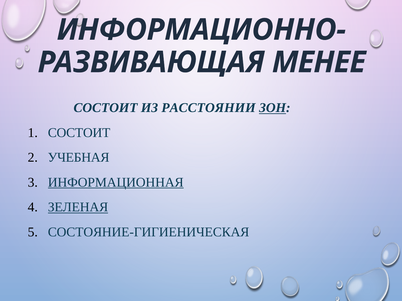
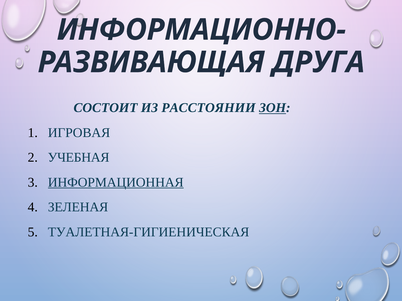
МЕНЕЕ: МЕНЕЕ -> ДРУГА (319, 62)
СОСТОИТ: СОСТОИТ -> ИГРОВАЯ (79, 133)
ЗЕЛЕНАЯ underline: present -> none (78, 207)
СОСТОЯНИЕ-ГИГИЕНИЧЕСКАЯ: СОСТОЯНИЕ-ГИГИЕНИЧЕСКАЯ -> ТУАЛЕТНАЯ-ГИГИЕНИЧЕСКАЯ (149, 232)
